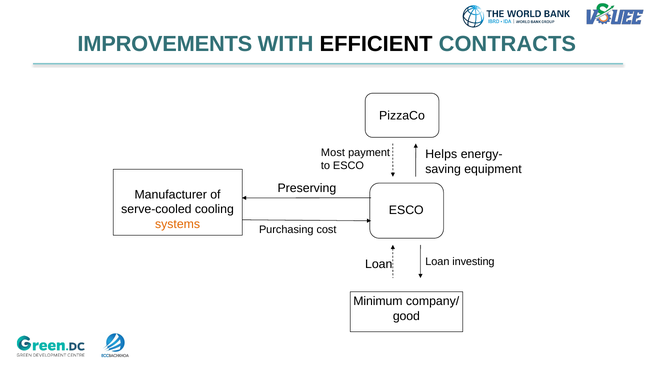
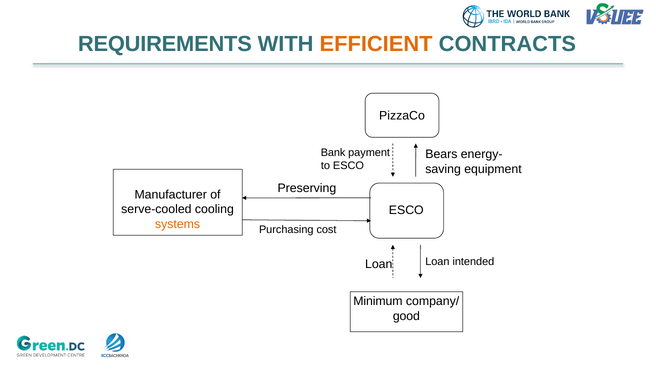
IMPROVEMENTS: IMPROVEMENTS -> REQUIREMENTS (165, 44)
EFFICIENT colour: black -> orange (376, 44)
Most: Most -> Bank (333, 152)
Helps: Helps -> Bears (441, 154)
investing: investing -> intended (473, 262)
